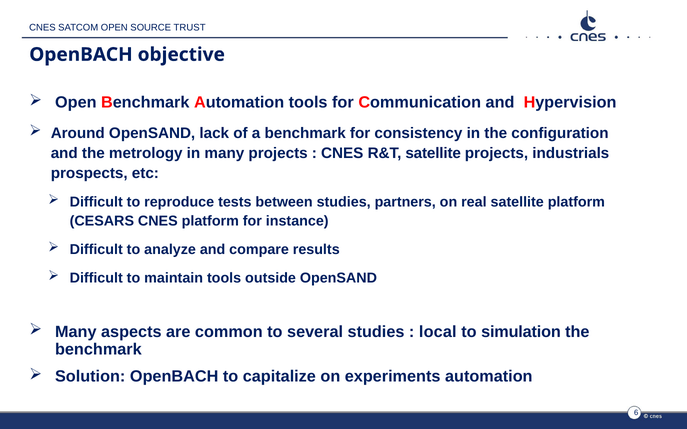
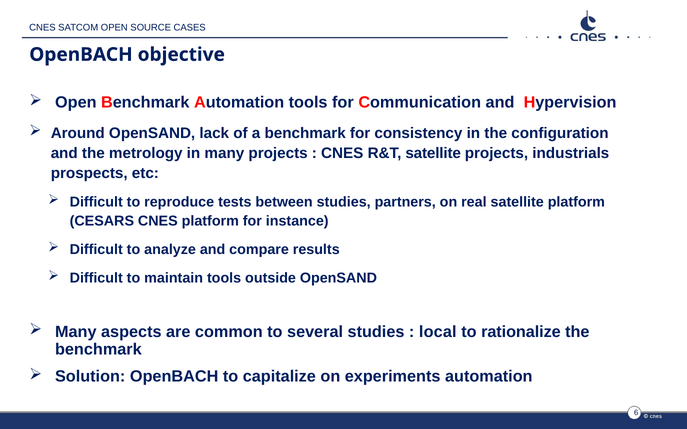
TRUST: TRUST -> CASES (190, 27)
simulation: simulation -> rationalize (521, 332)
